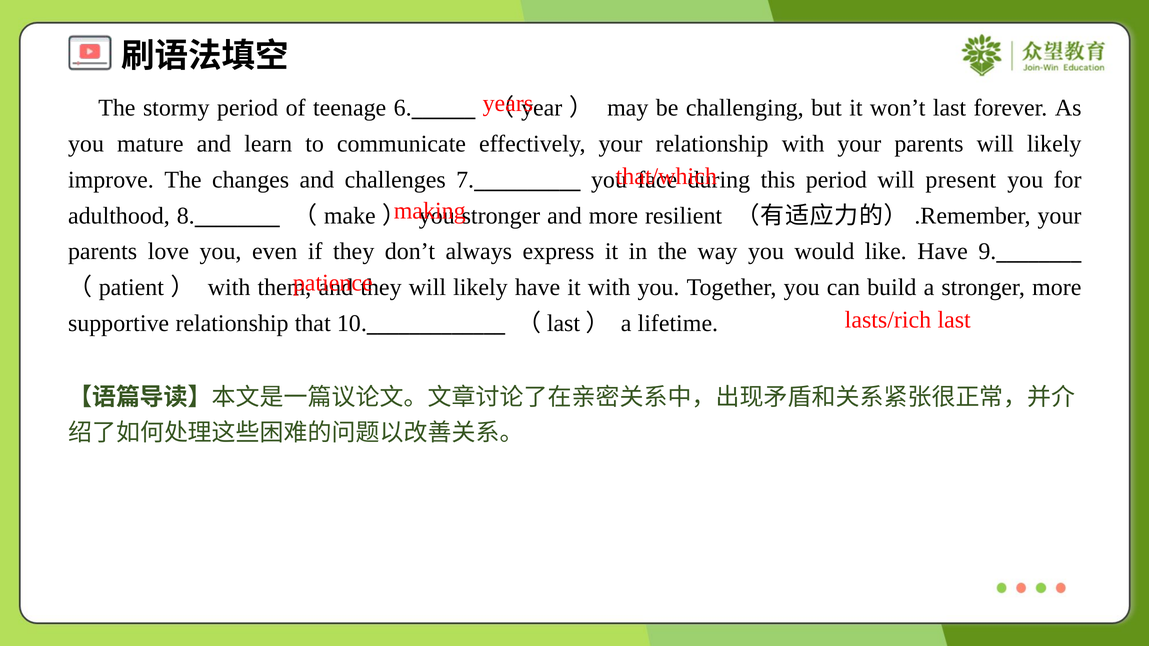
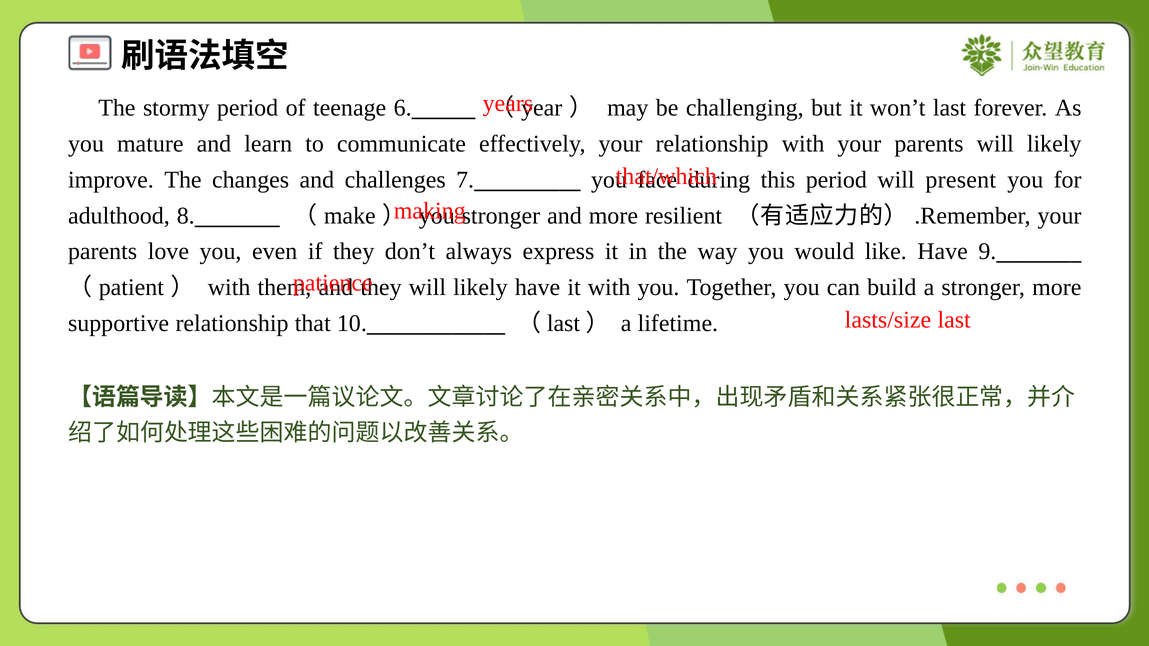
lasts/rich: lasts/rich -> lasts/size (888, 320)
